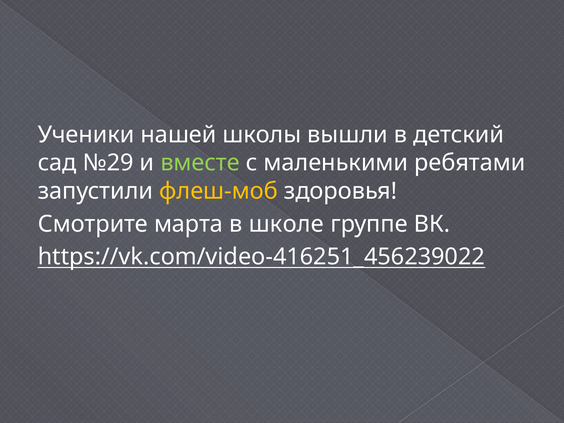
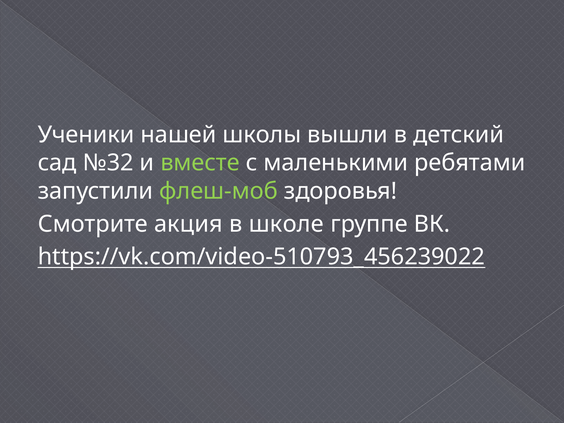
№29: №29 -> №32 (108, 163)
флеш-моб colour: yellow -> light green (219, 191)
марта: марта -> акция (188, 224)
https://vk.com/video-416251_456239022: https://vk.com/video-416251_456239022 -> https://vk.com/video-510793_456239022 (261, 257)
